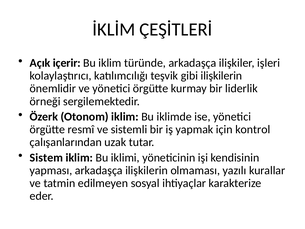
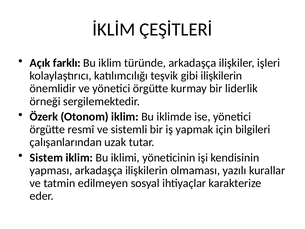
içerir: içerir -> farklı (67, 63)
kontrol: kontrol -> bilgileri (253, 129)
